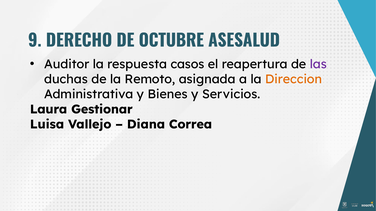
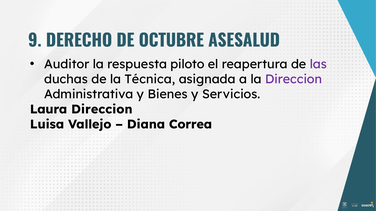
casos: casos -> piloto (187, 64)
Remoto: Remoto -> Técnica (150, 79)
Direccion colour: orange -> purple (294, 79)
Laura Gestionar: Gestionar -> Direccion (102, 110)
